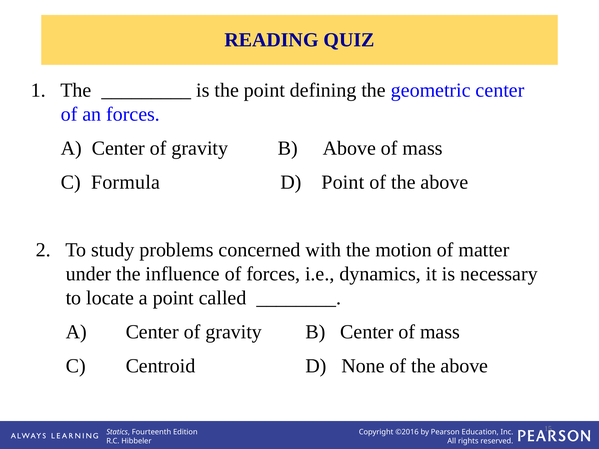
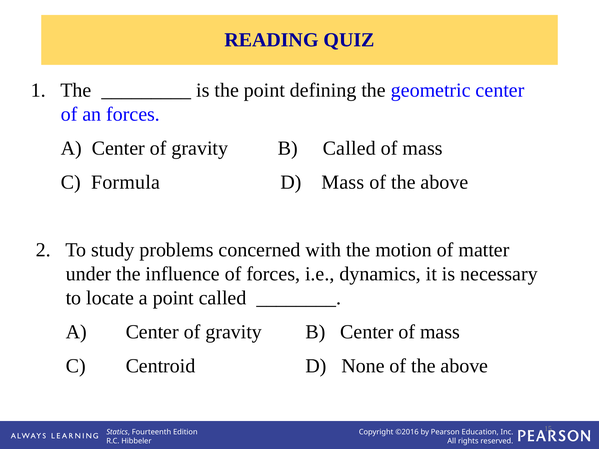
B Above: Above -> Called (349, 148)
D Point: Point -> Mass (343, 182)
